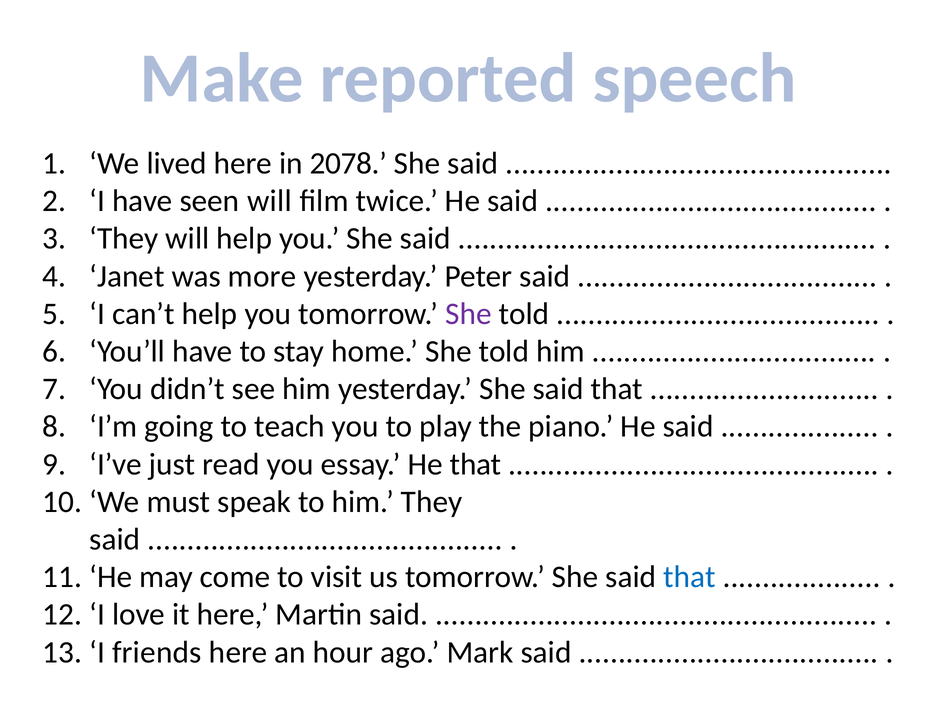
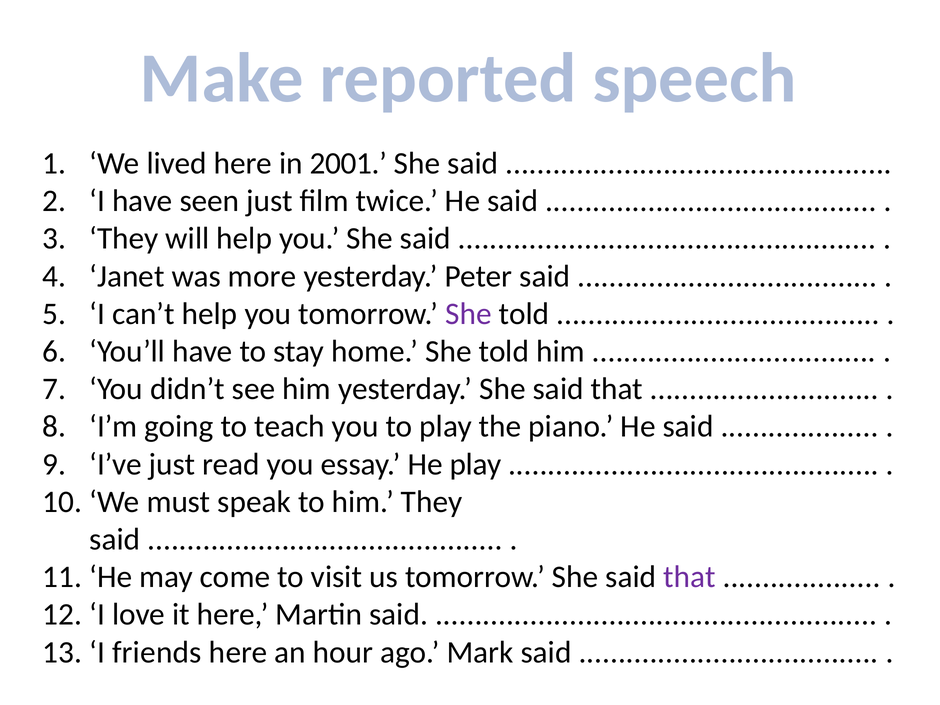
2078: 2078 -> 2001 (348, 163)
seen will: will -> just (270, 201)
He that: that -> play (476, 464)
that colour: blue -> purple (690, 577)
